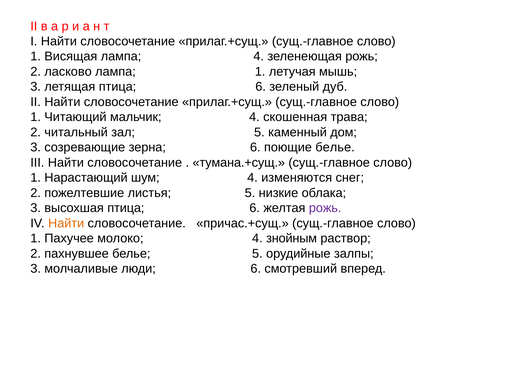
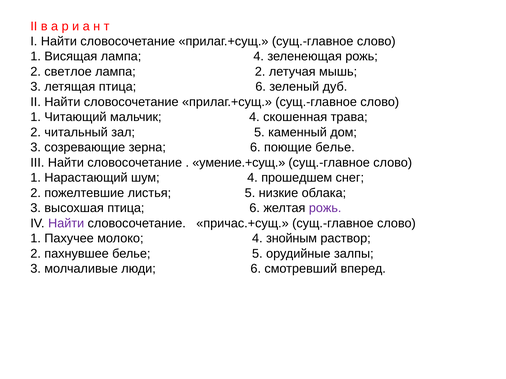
ласково: ласково -> светлое (68, 72)
лампа 1: 1 -> 2 (260, 72)
тумана.+сущ: тумана.+сущ -> умение.+сущ (239, 163)
изменяются: изменяются -> прошедшем (297, 178)
Найти colour: orange -> purple (66, 224)
